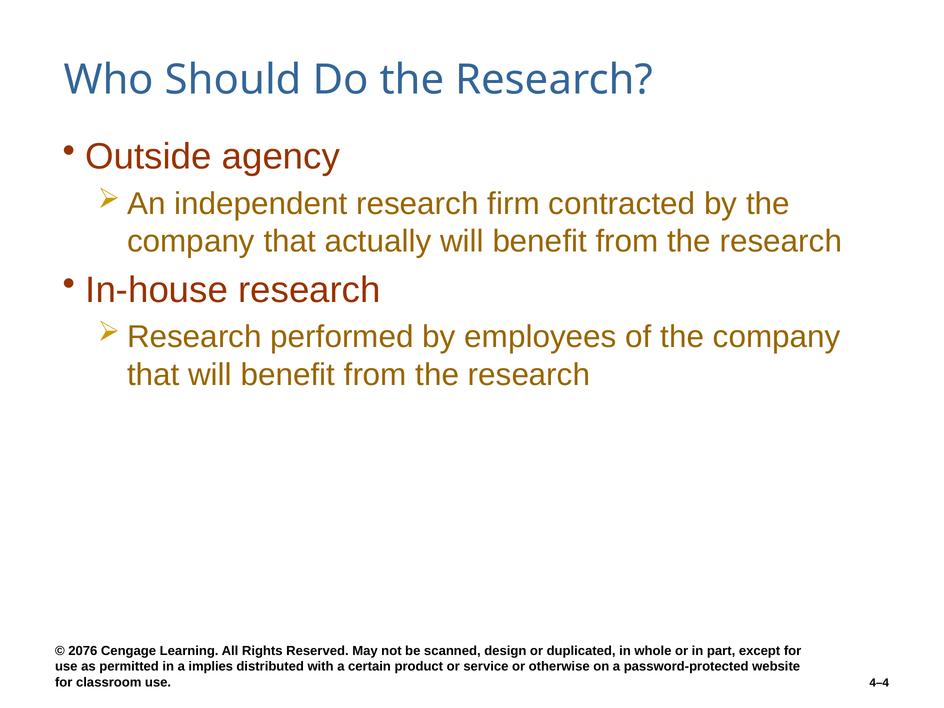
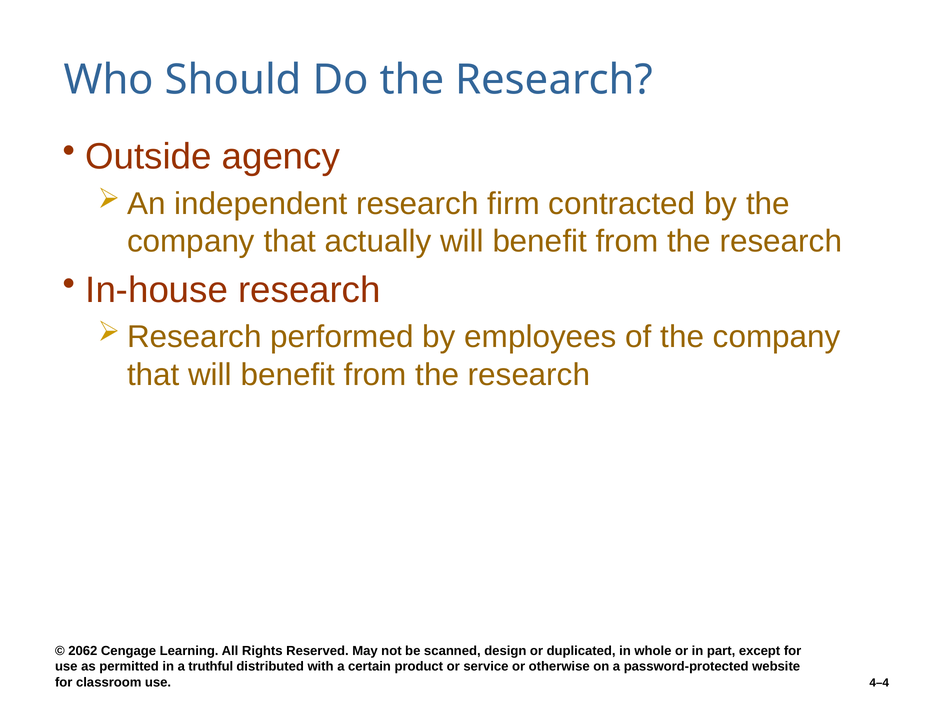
2076: 2076 -> 2062 (83, 651)
implies: implies -> truthful (211, 666)
